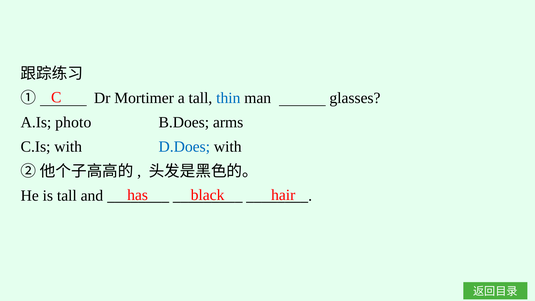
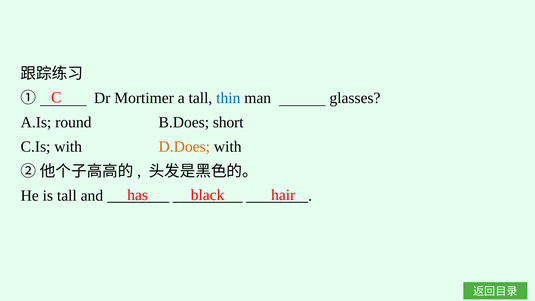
photo: photo -> round (73, 122)
arms: arms -> short (228, 122)
D.Does colour: blue -> orange (184, 147)
